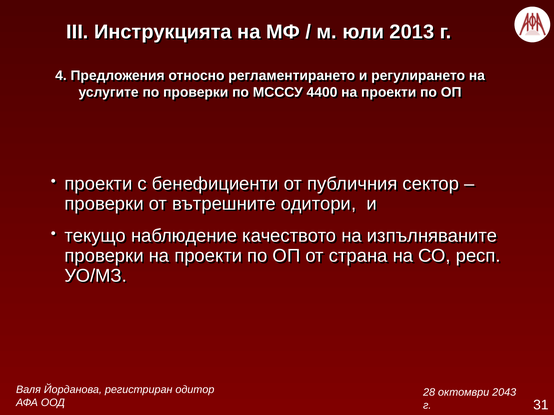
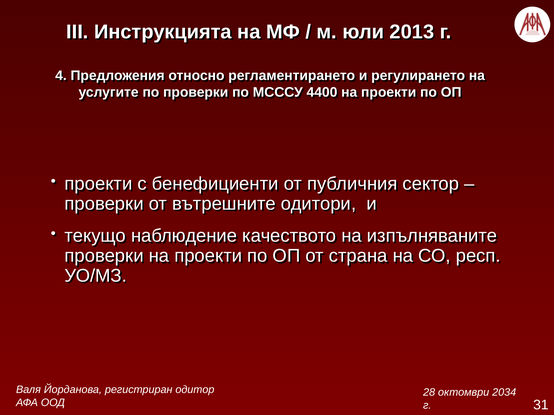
2043: 2043 -> 2034 (504, 393)
